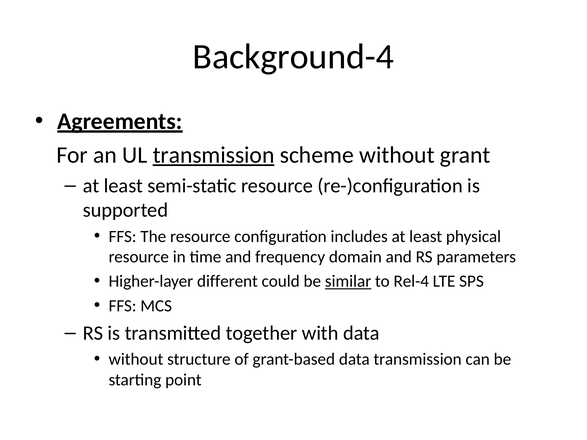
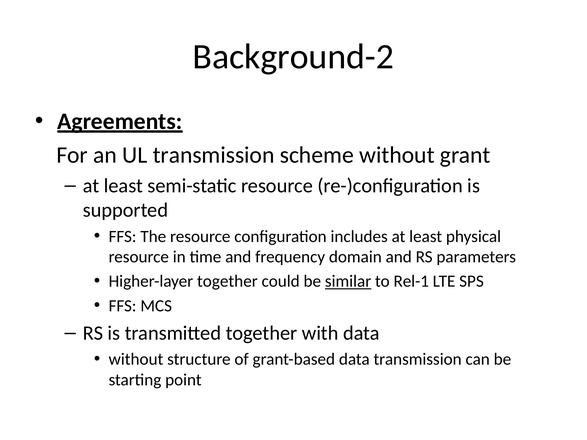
Background-4: Background-4 -> Background-2 (293, 57)
transmission underline: present -> none (214, 155)
Higher-layer different: different -> together (227, 281)
Rel-4: Rel-4 -> Rel-1 (411, 281)
